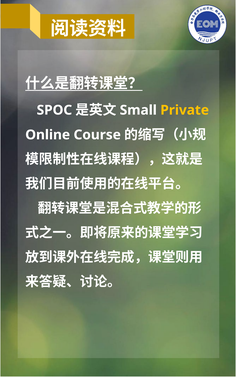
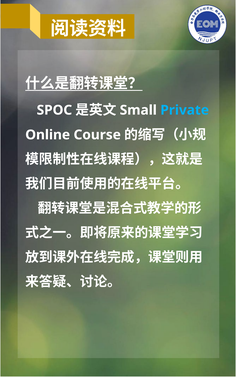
Private colour: yellow -> light blue (185, 110)
